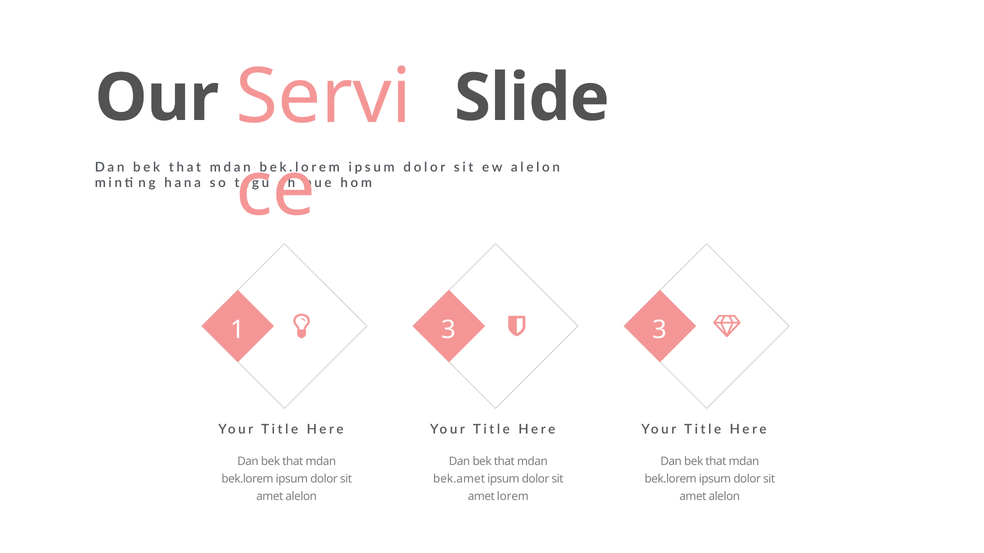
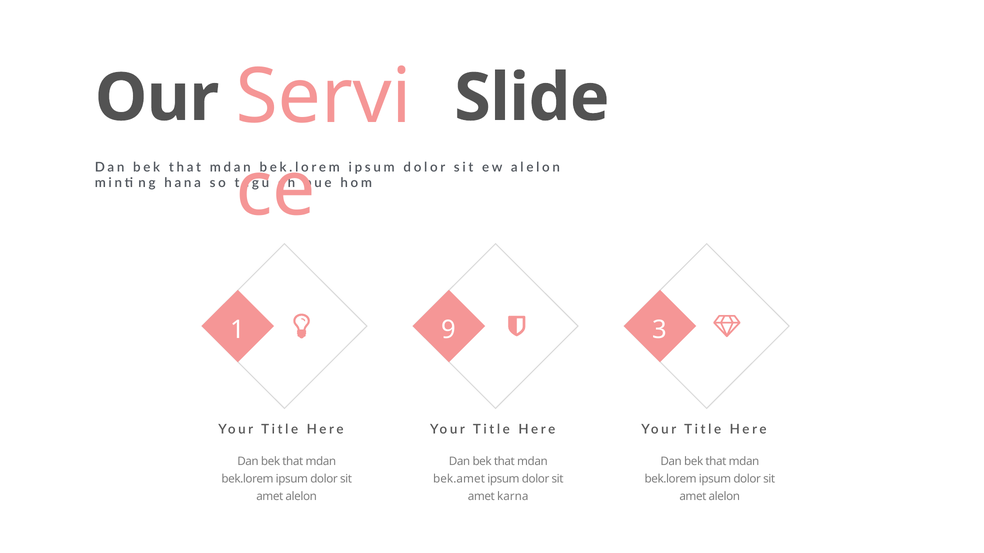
1 3: 3 -> 9 (448, 330)
lorem: lorem -> karna (513, 497)
